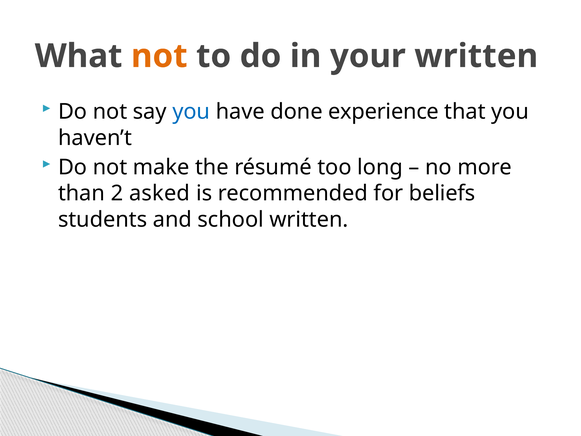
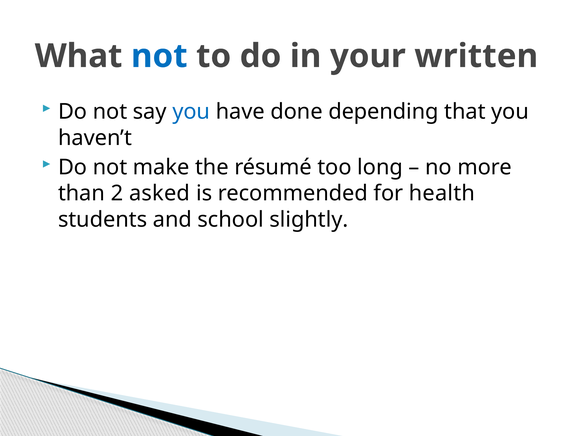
not colour: orange -> blue (159, 56)
experience: experience -> depending (383, 112)
beliefs: beliefs -> health (442, 193)
school written: written -> slightly (309, 219)
